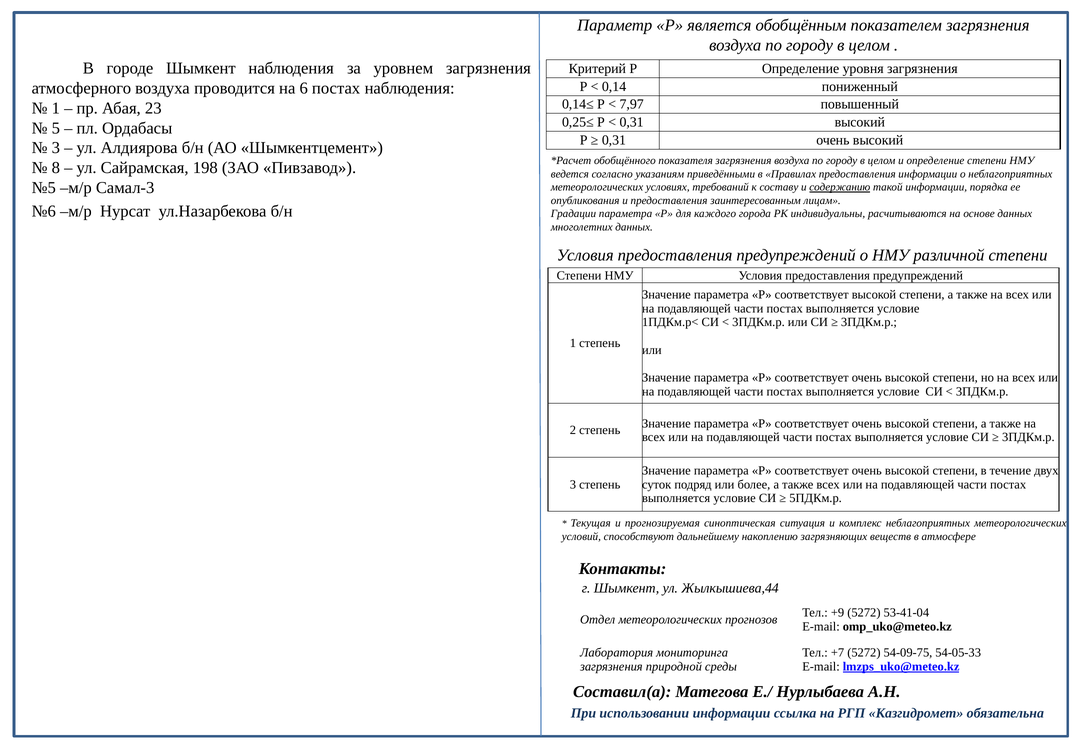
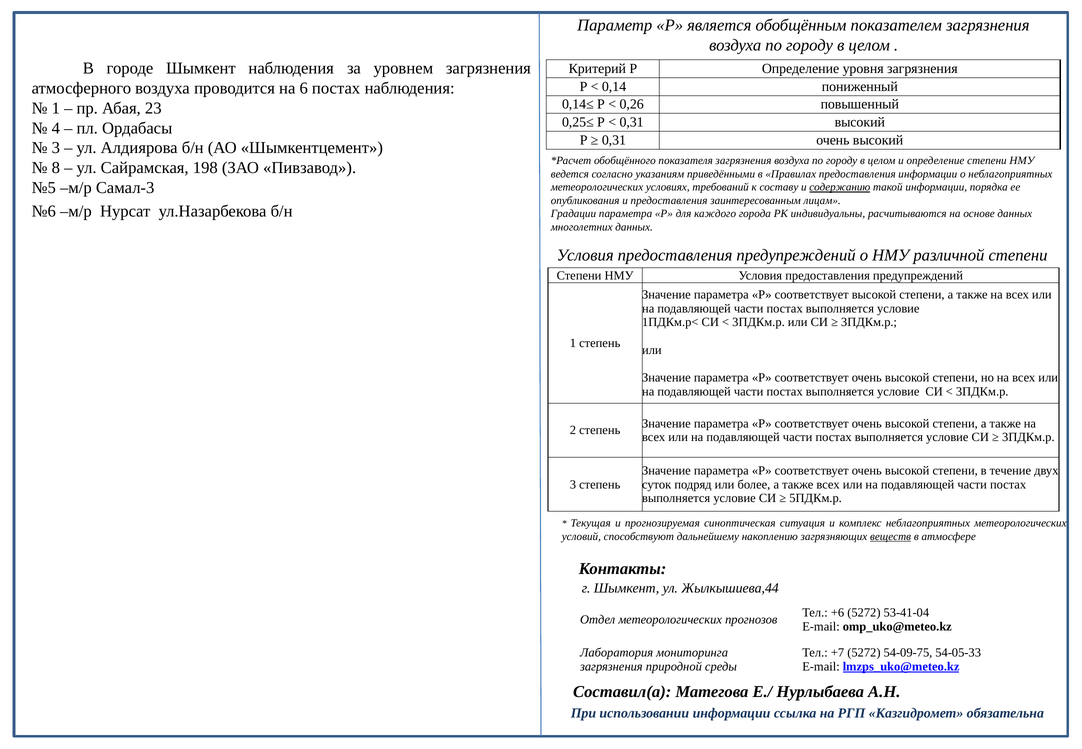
7,97: 7,97 -> 0,26 (632, 104)
5: 5 -> 4 (56, 128)
веществ underline: none -> present (891, 537)
+9: +9 -> +6 (838, 613)
